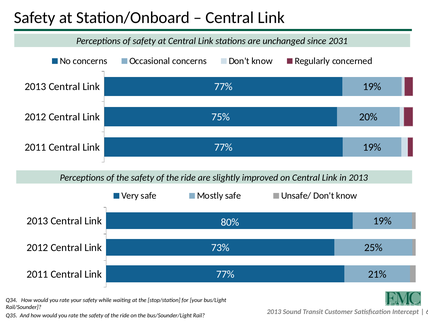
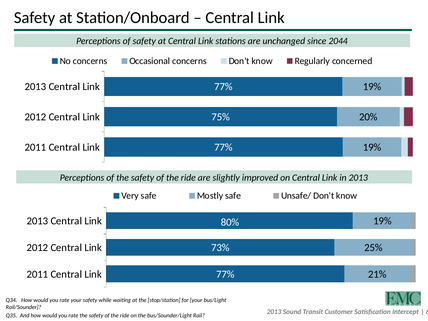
2031: 2031 -> 2044 (338, 41)
